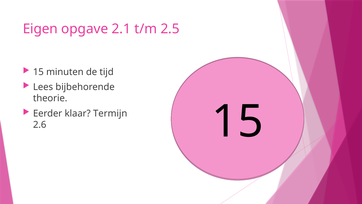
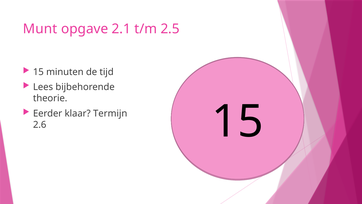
Eigen: Eigen -> Munt (40, 29)
